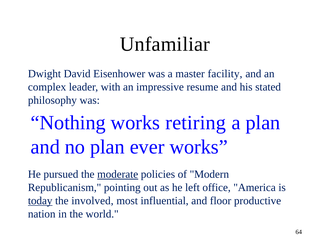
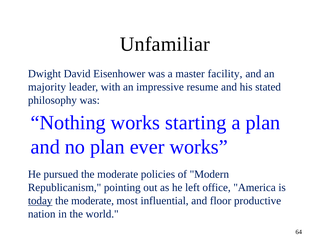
complex: complex -> majority (47, 87)
retiring: retiring -> starting (196, 122)
moderate underline: present -> none (118, 174)
involved: involved -> moderate (93, 200)
